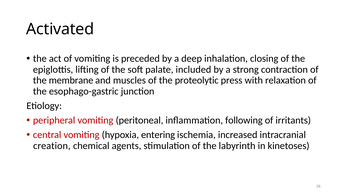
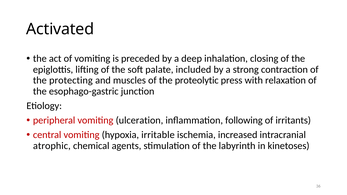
membrane: membrane -> protecting (71, 80)
peritoneal: peritoneal -> ulceration (139, 120)
entering: entering -> irritable (158, 135)
creation: creation -> atrophic (52, 146)
